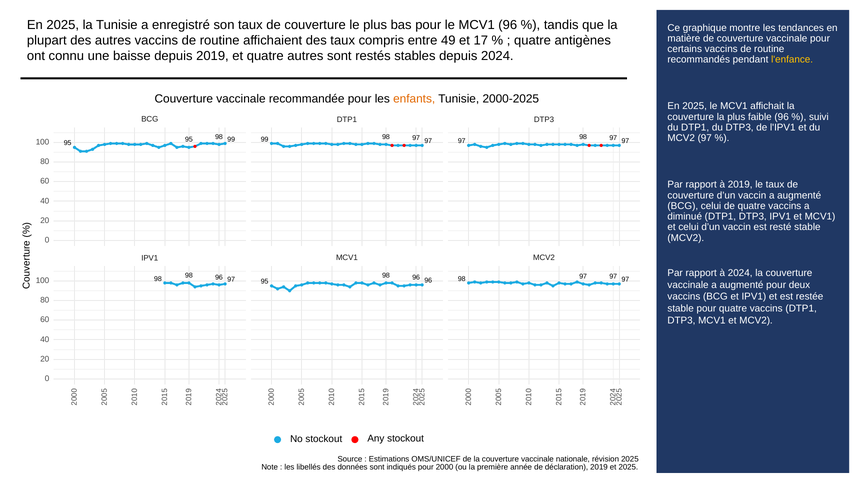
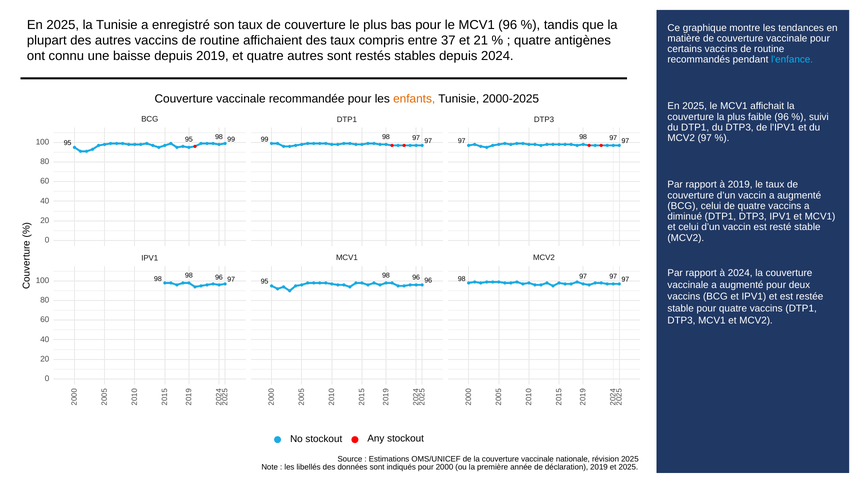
49: 49 -> 37 (448, 40)
17: 17 -> 21 (481, 40)
l'enfance colour: yellow -> light blue (792, 60)
